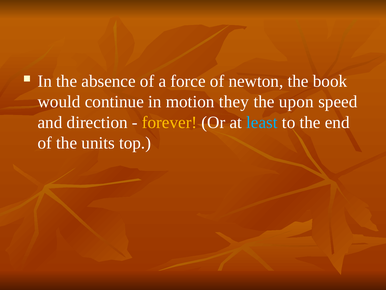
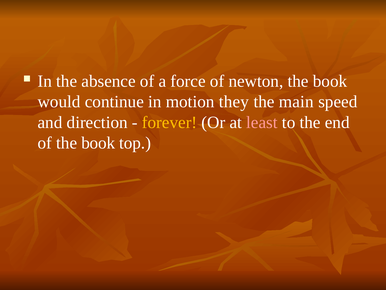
upon: upon -> main (296, 102)
least colour: light blue -> pink (262, 122)
of the units: units -> book (98, 143)
